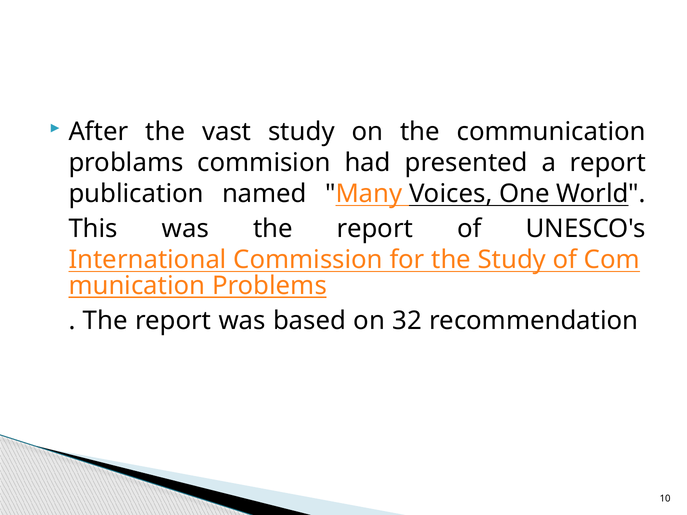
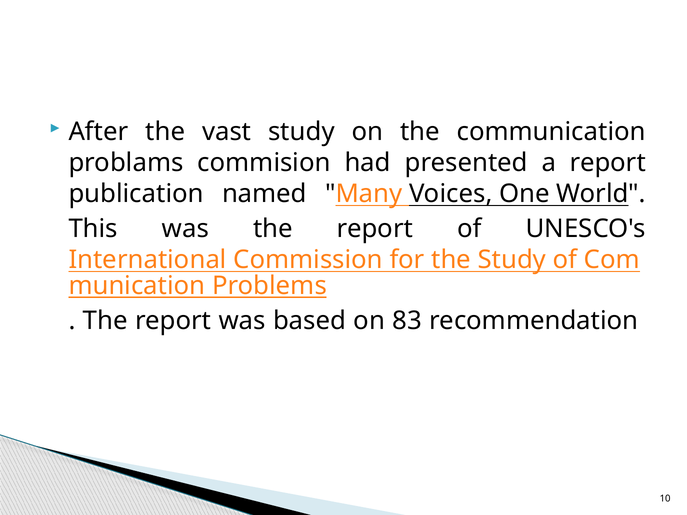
32: 32 -> 83 (407, 321)
